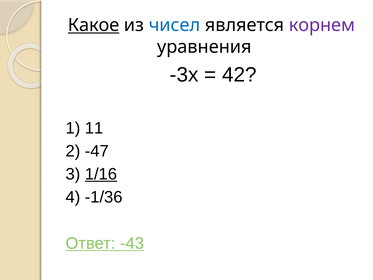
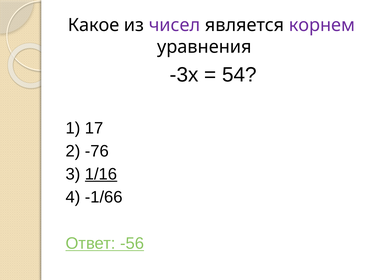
Какое underline: present -> none (94, 25)
чисел colour: blue -> purple (175, 25)
42: 42 -> 54 (239, 75)
11: 11 -> 17 (94, 128)
-47: -47 -> -76 (97, 151)
-1/36: -1/36 -> -1/66 (104, 197)
-43: -43 -> -56 (132, 243)
